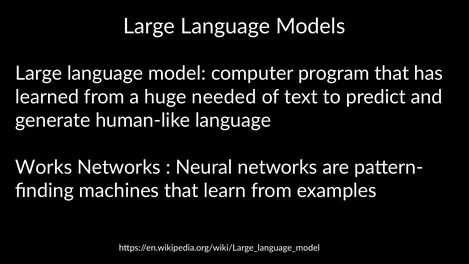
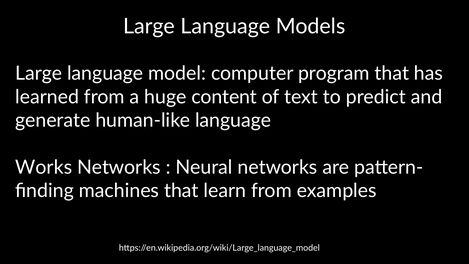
needed: needed -> content (224, 97)
